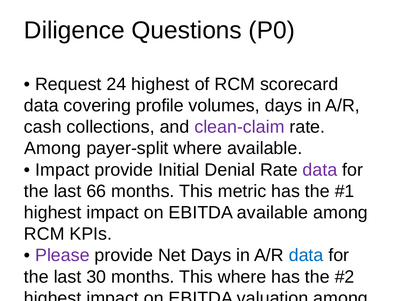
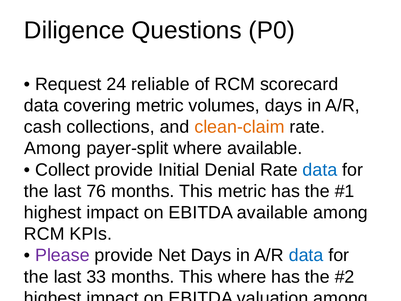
24 highest: highest -> reliable (160, 84)
covering profile: profile -> metric (160, 105)
clean-claim colour: purple -> orange (240, 127)
Impact: Impact -> Collect (62, 170)
data colour: purple -> blue (320, 170)
66: 66 -> 76 (96, 191)
30: 30 -> 33 (96, 277)
